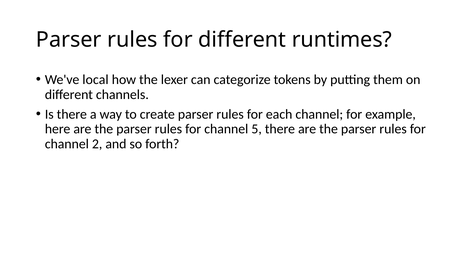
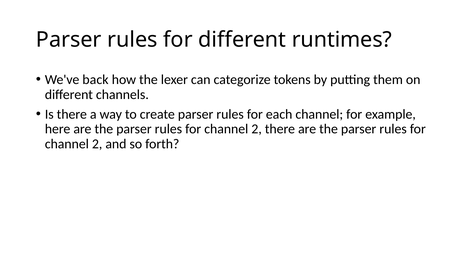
local: local -> back (95, 80)
5: 5 -> 2 (257, 129)
